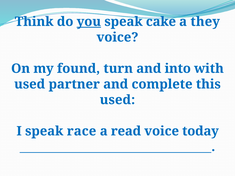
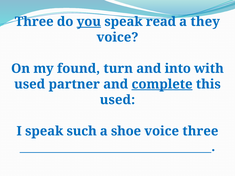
Think: Think -> Three (34, 22)
cake: cake -> read (161, 22)
complete underline: none -> present (162, 84)
race: race -> such (82, 131)
read: read -> shoe (126, 131)
voice today: today -> three (200, 131)
